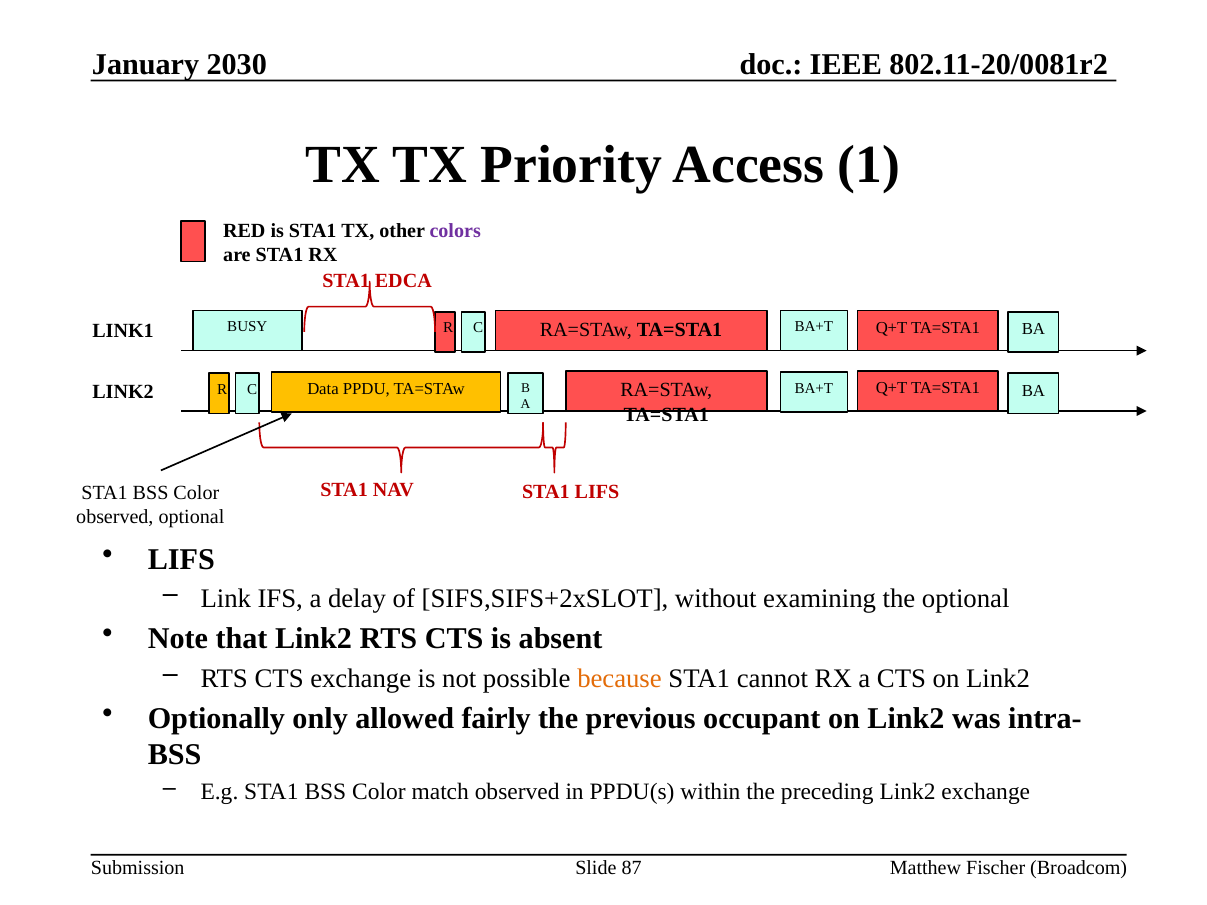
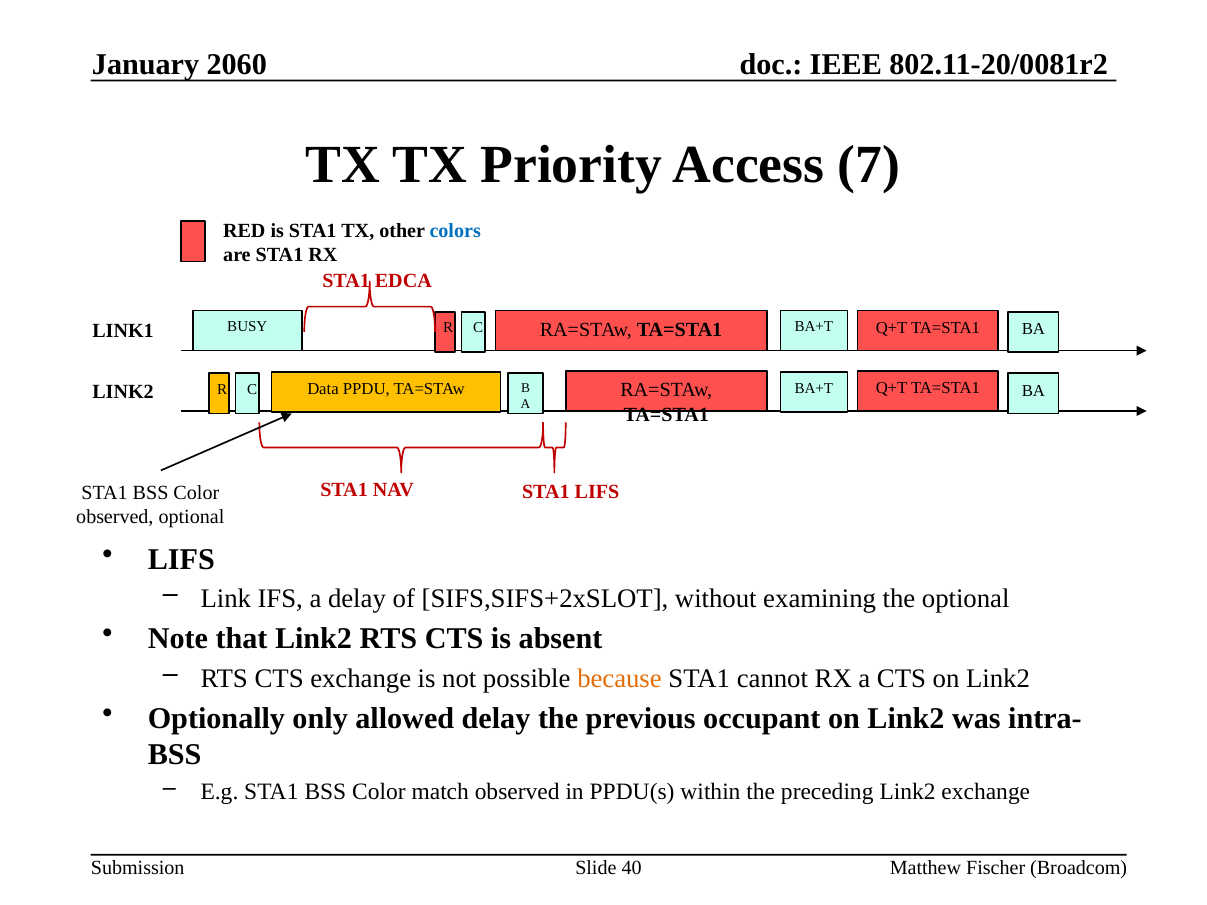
2030: 2030 -> 2060 (237, 64)
1: 1 -> 7 (869, 165)
colors colour: purple -> blue (455, 231)
allowed fairly: fairly -> delay (496, 719)
87: 87 -> 40 (632, 868)
